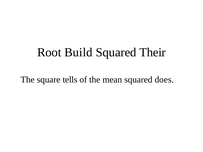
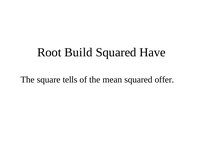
Their: Their -> Have (153, 52)
does: does -> offer (164, 80)
